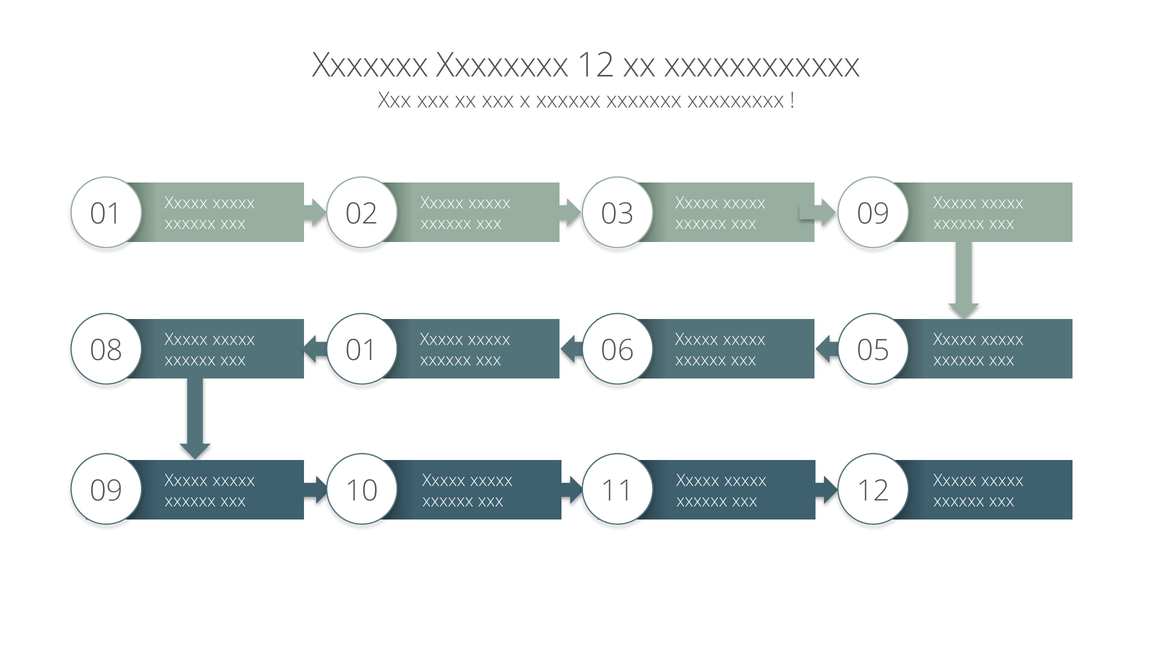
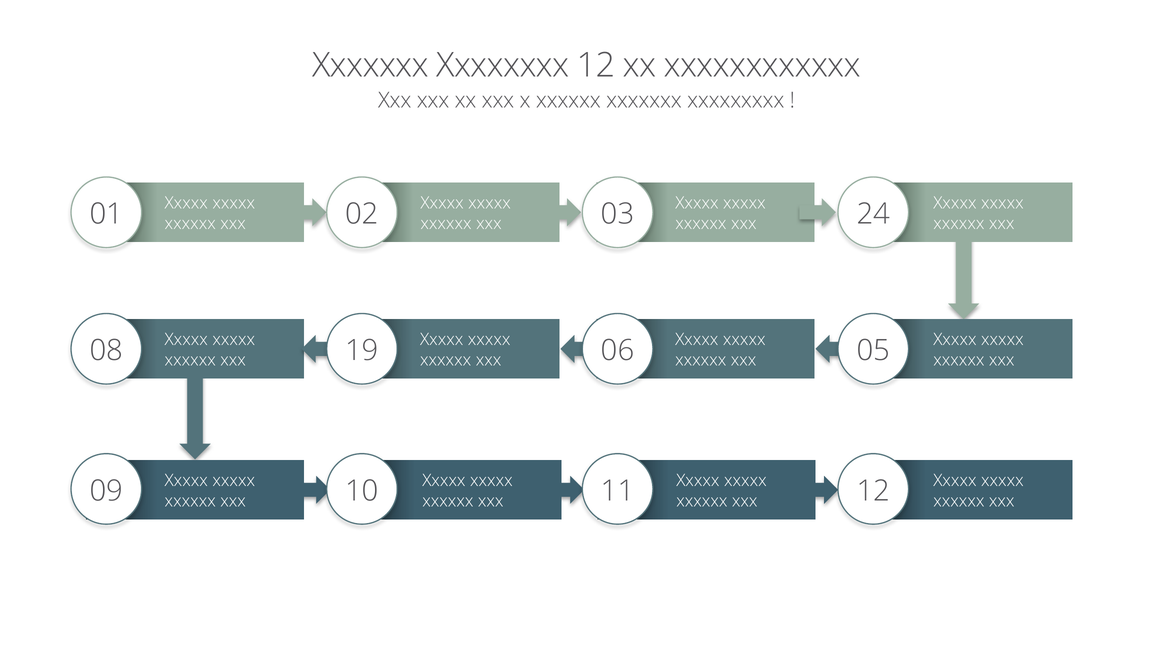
03 09: 09 -> 24 (873, 214)
08 01: 01 -> 19 (362, 351)
